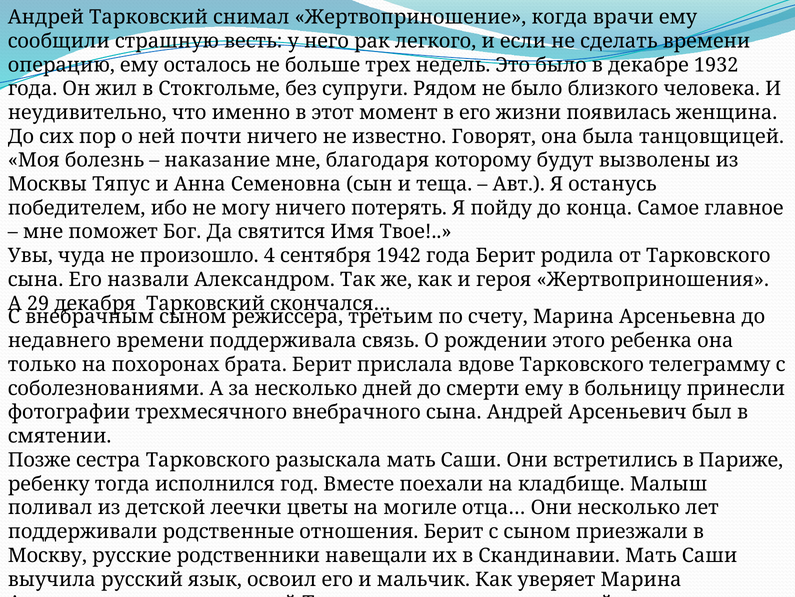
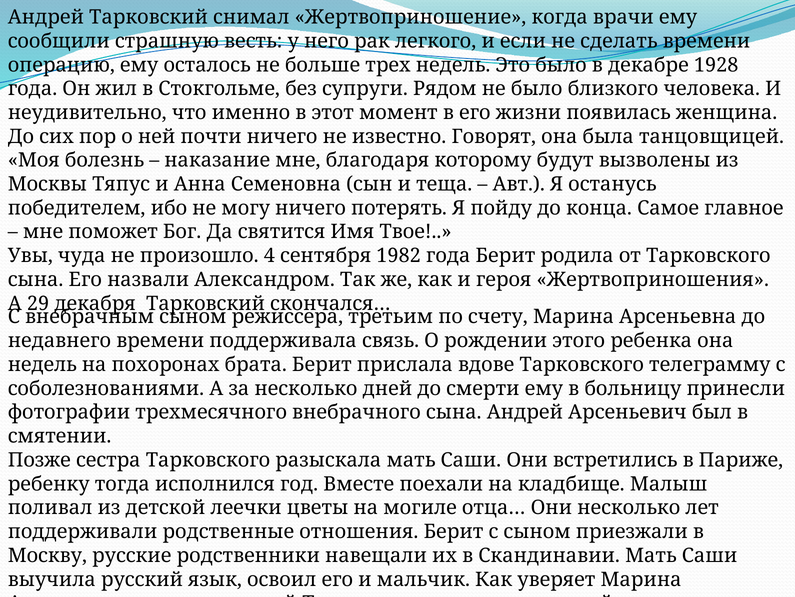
1932: 1932 -> 1928 (716, 65)
1942: 1942 -> 1982 (399, 255)
только: только -> недель (42, 364)
